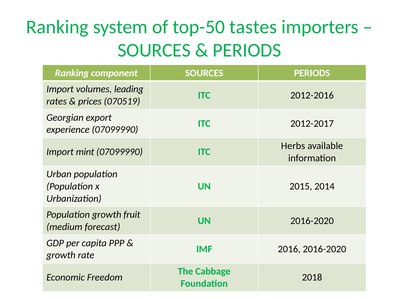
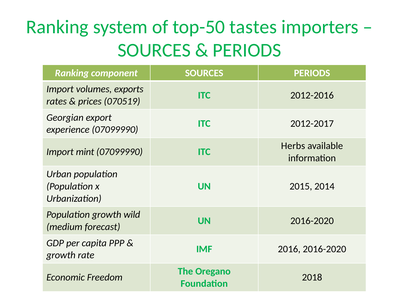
leading: leading -> exports (129, 89)
fruit: fruit -> wild (132, 215)
Cabbage: Cabbage -> Oregano (213, 272)
